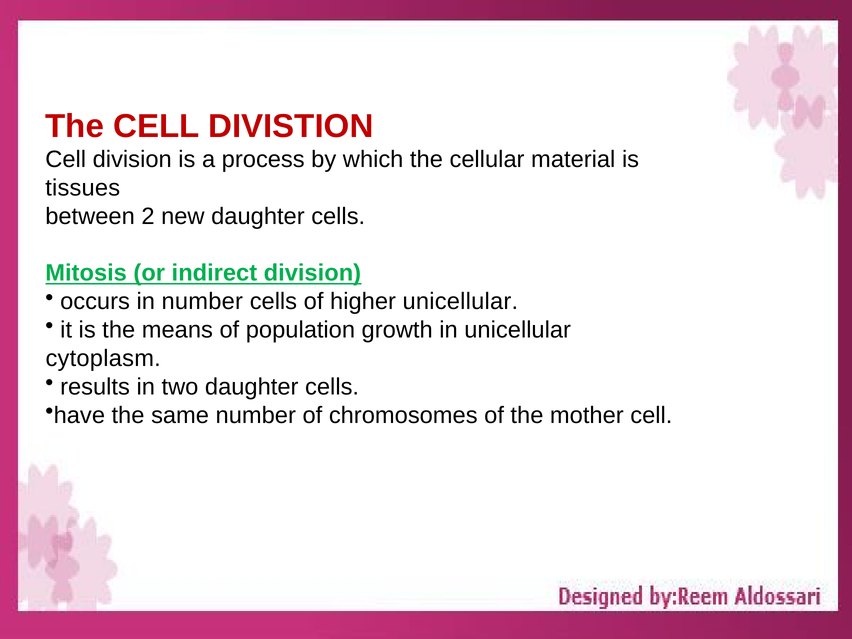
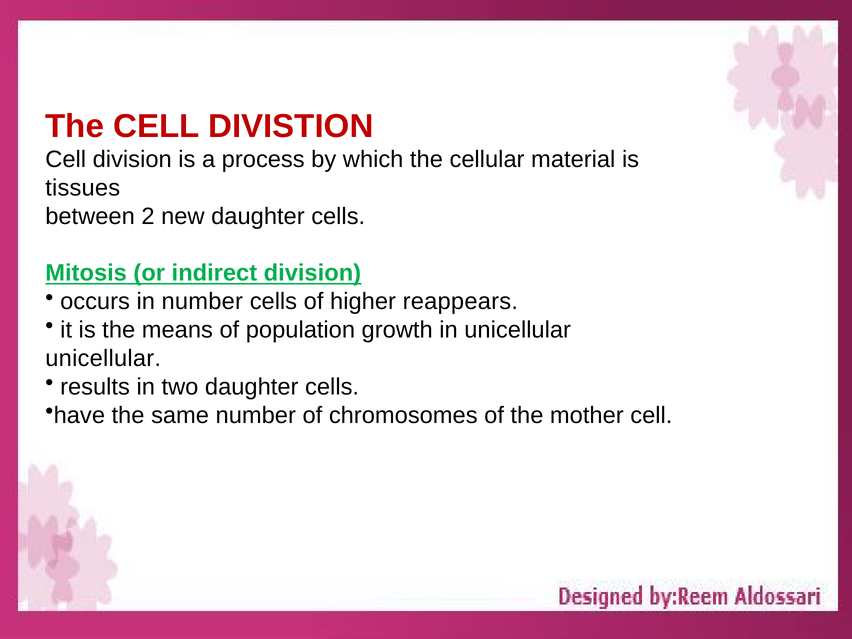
higher unicellular: unicellular -> reappears (460, 302)
cytoplasm: cytoplasm -> unicellular (103, 358)
